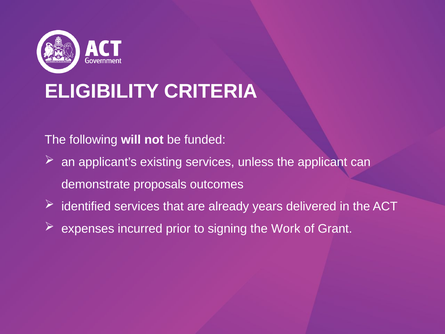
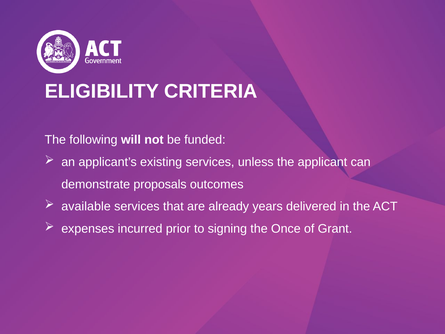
identified: identified -> available (86, 206)
Work: Work -> Once (286, 229)
